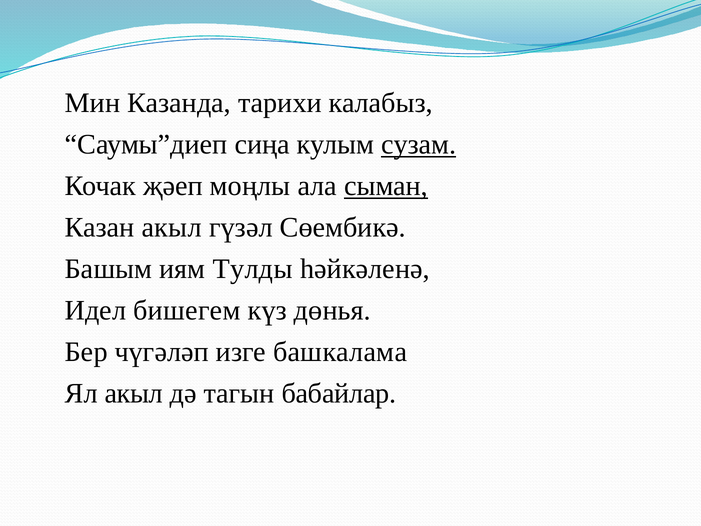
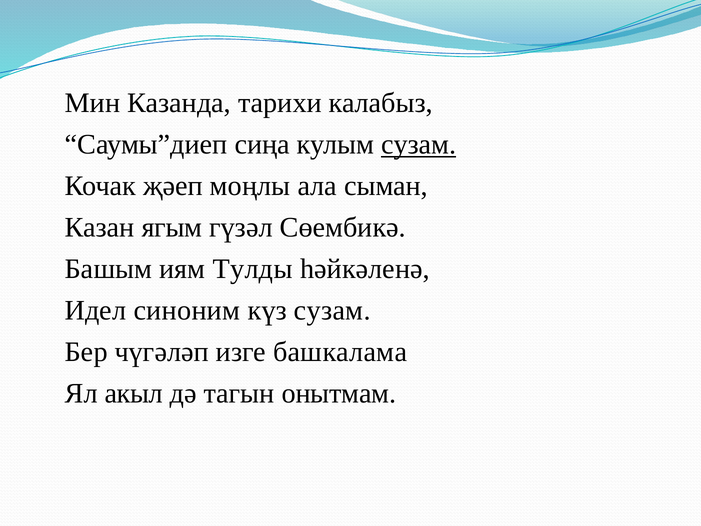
сыман underline: present -> none (386, 186)
Казан акыл: акыл -> ягым (172, 228)
бишегем: бишегем -> синоним (187, 310)
күз дөнья: дөнья -> сузам (332, 310)
бабайлар: бабайлар -> онытмам (339, 393)
